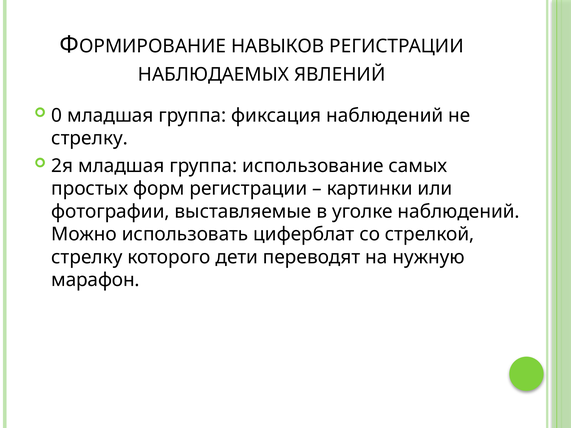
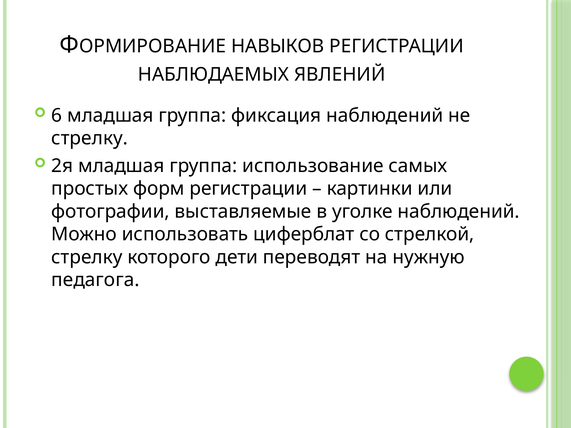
0: 0 -> 6 (57, 115)
марафон: марафон -> педагога (95, 280)
